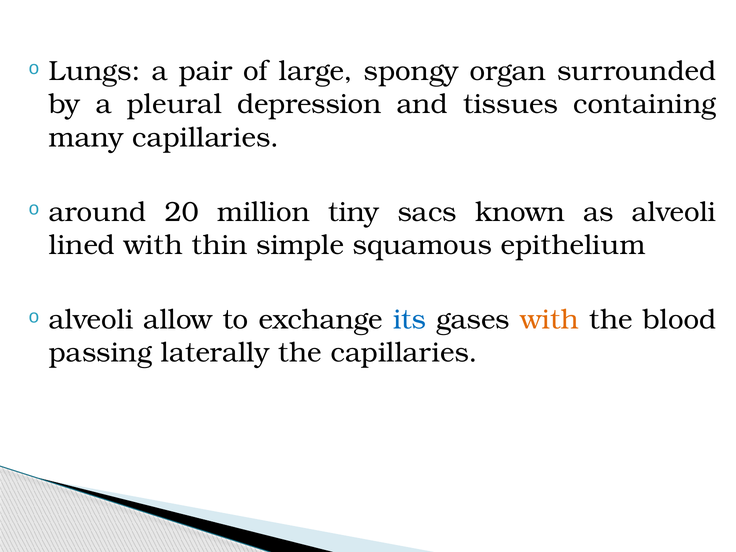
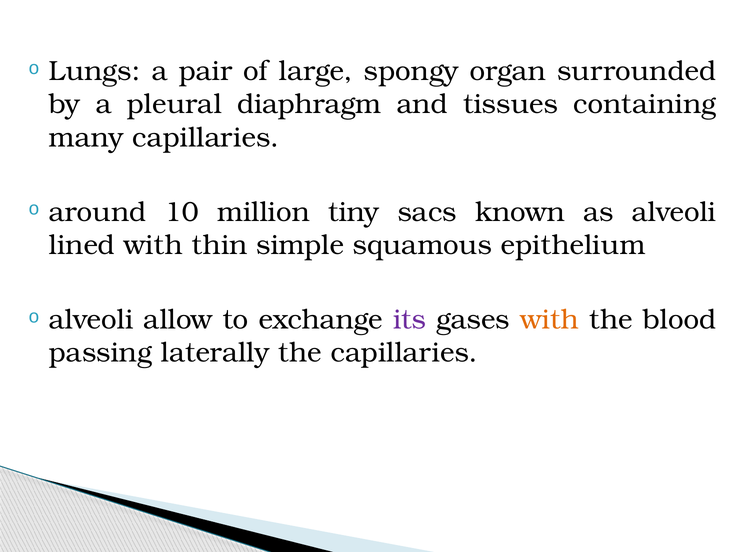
depression: depression -> diaphragm (309, 104)
20: 20 -> 10 (182, 212)
its colour: blue -> purple (410, 320)
